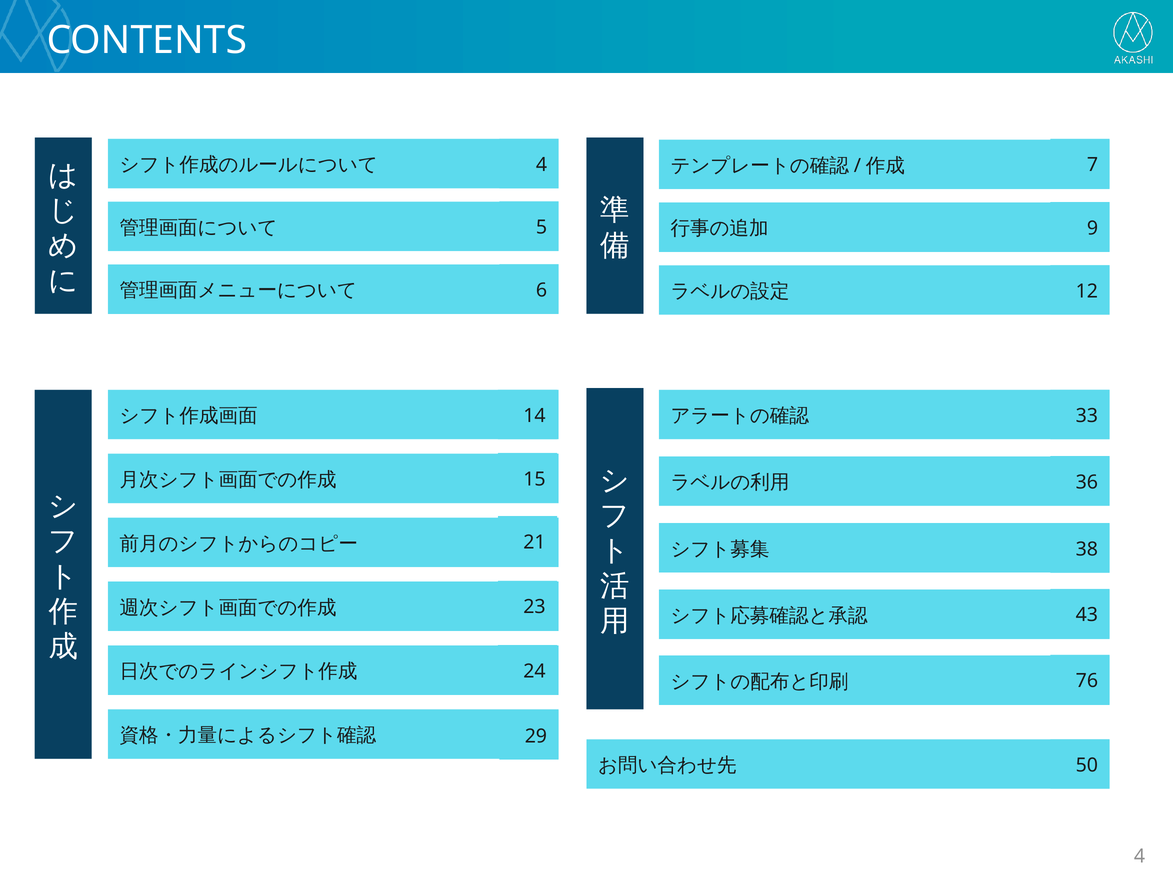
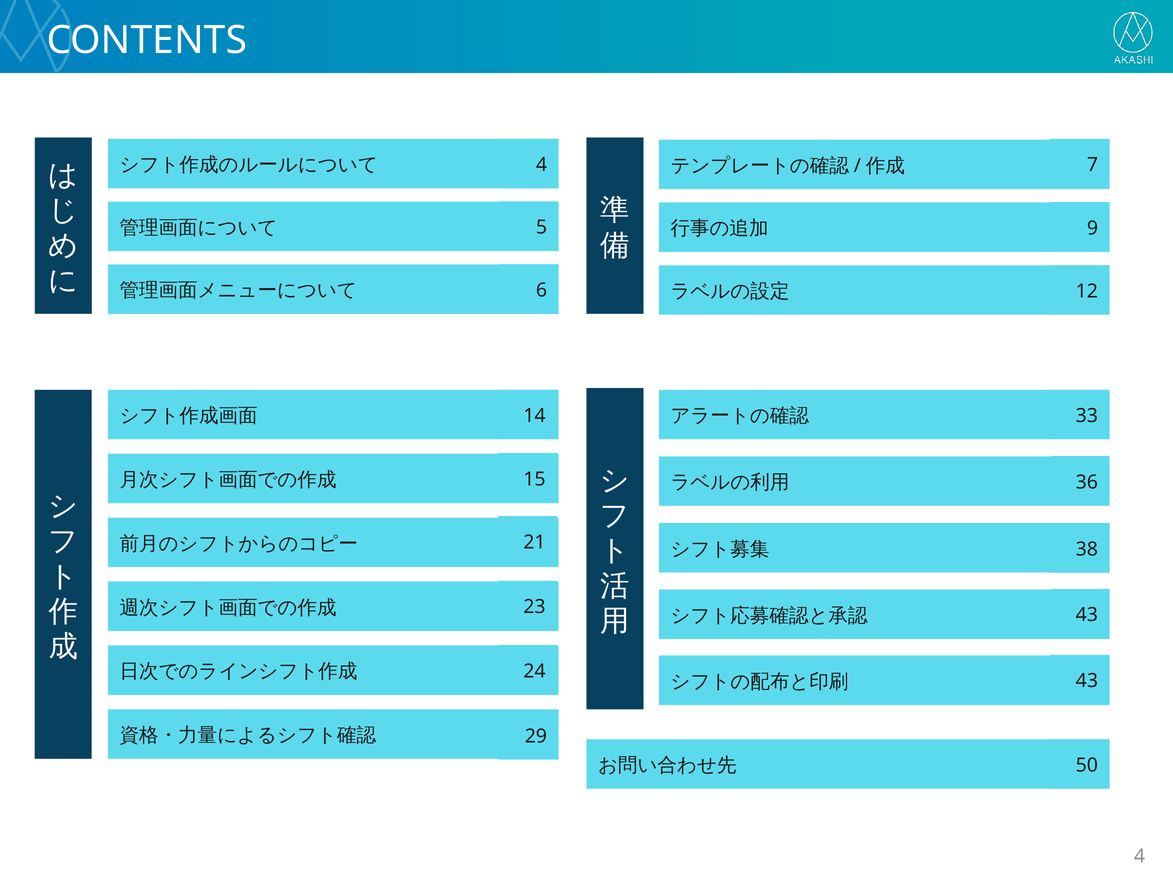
76: 76 -> 43 (1087, 681)
